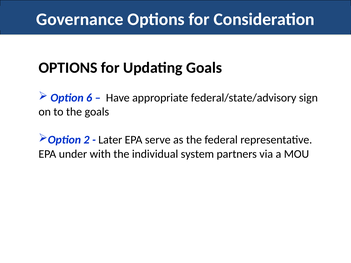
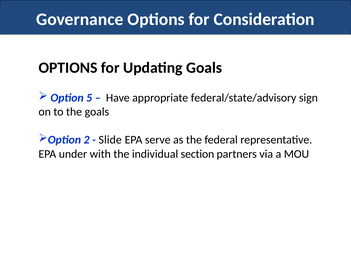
6: 6 -> 5 (89, 98)
Later: Later -> Slide (110, 140)
system: system -> section (197, 154)
